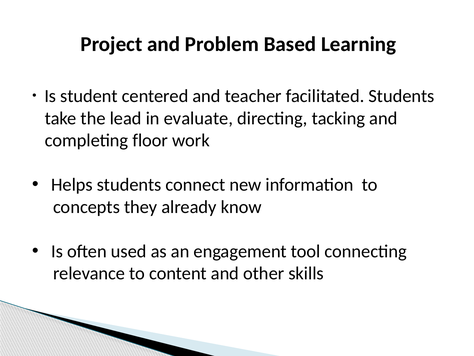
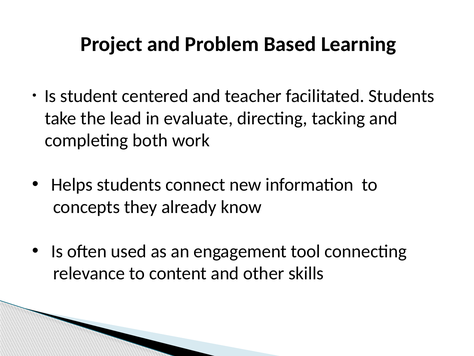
floor: floor -> both (150, 140)
